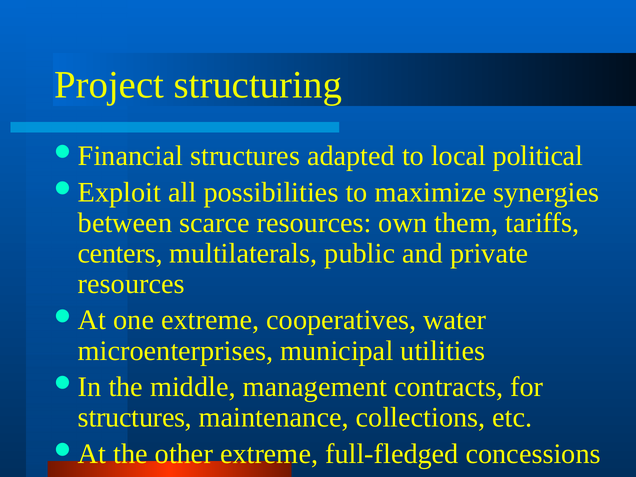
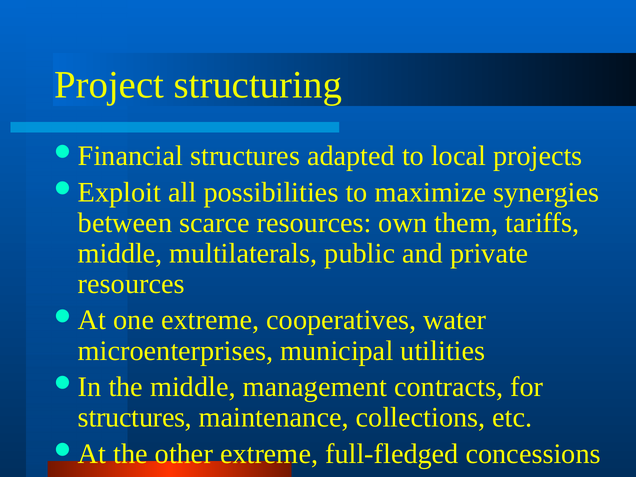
political: political -> projects (538, 156)
centers: centers -> middle (120, 253)
